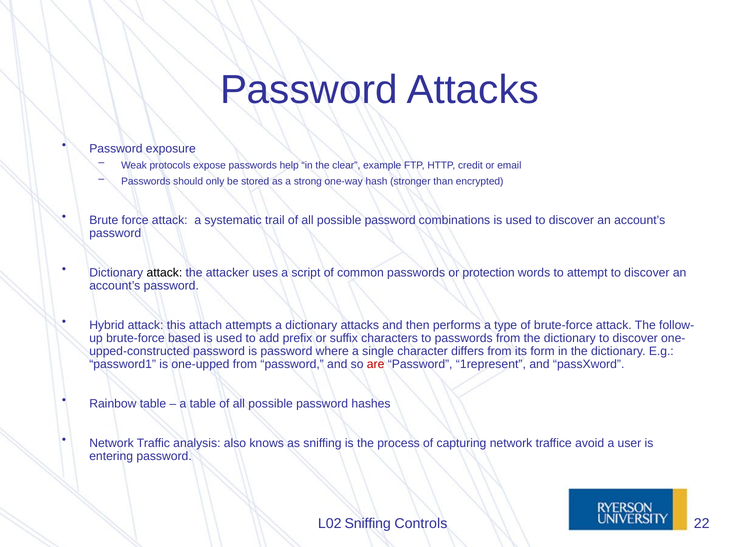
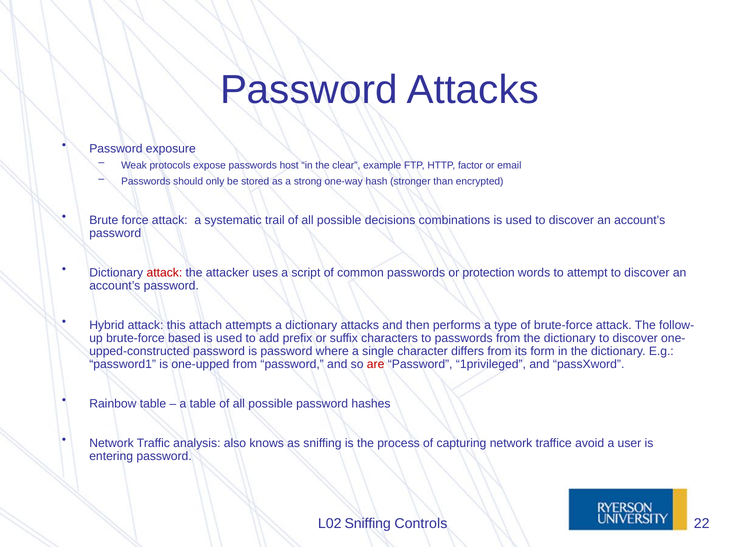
help: help -> host (289, 165)
credit: credit -> factor (470, 165)
password: password -> decisions (390, 220)
attack colour: black -> red (164, 272)
1represent: 1represent -> 1privileged (491, 364)
